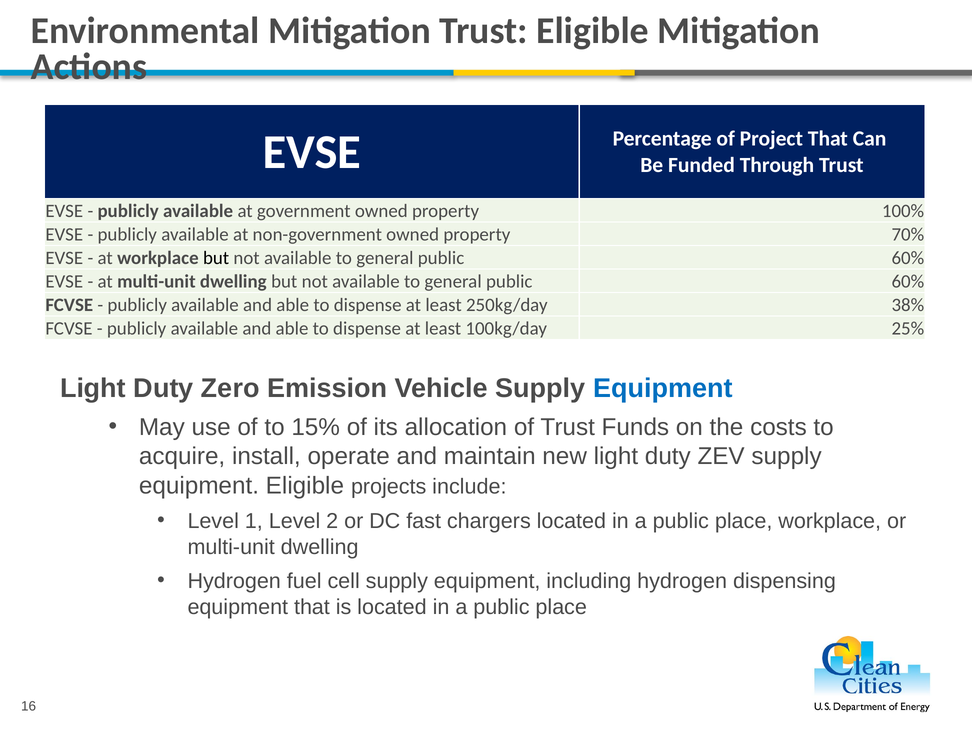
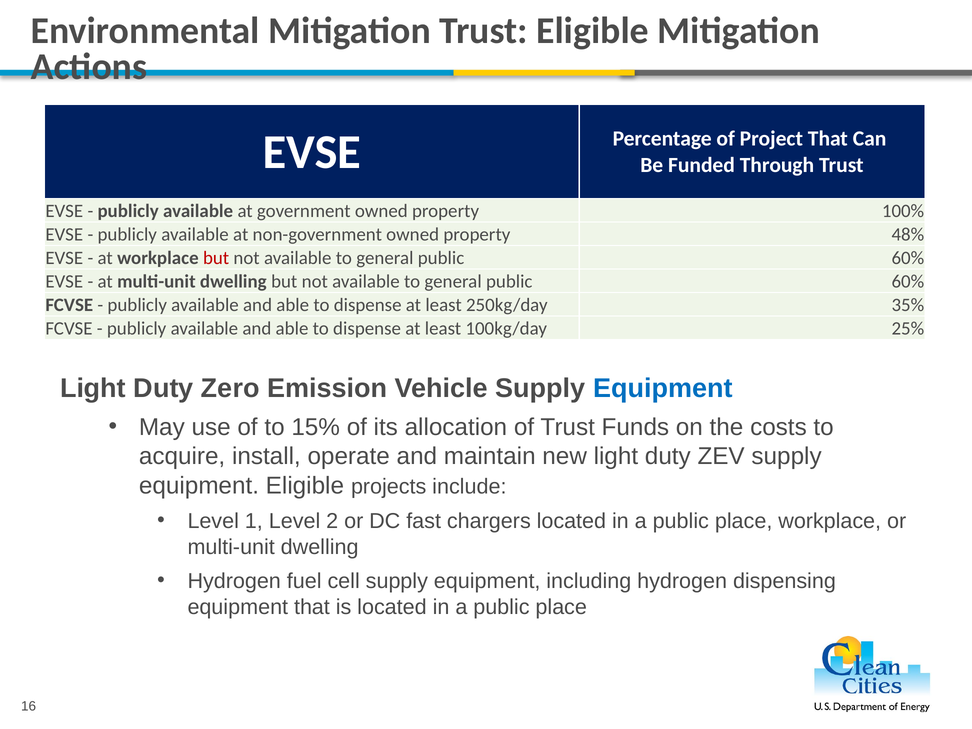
70%: 70% -> 48% (908, 234)
but colour: black -> red (216, 258)
38%: 38% -> 35% (908, 305)
